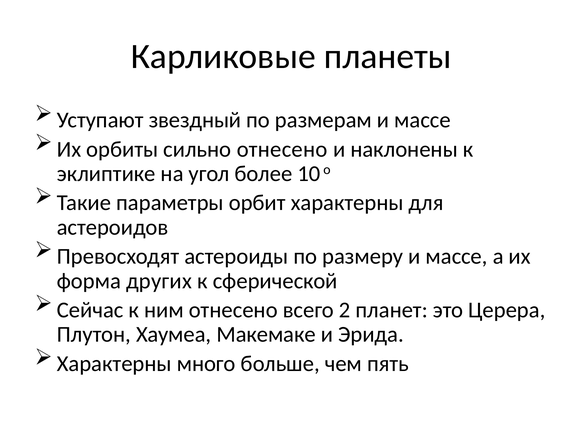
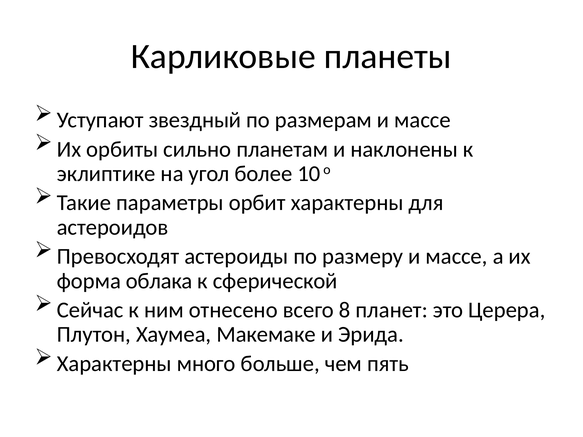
сильно отнесено: отнесено -> планетам (282, 149)
других: других -> облака (159, 281)
2: 2 -> 8 (345, 310)
